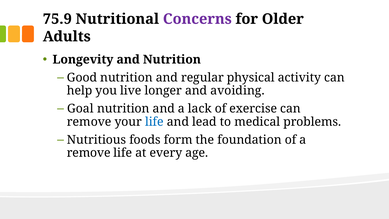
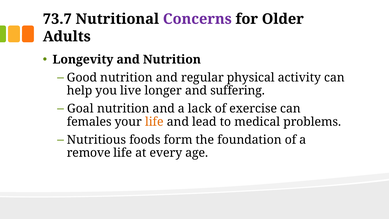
75.9: 75.9 -> 73.7 (57, 19)
avoiding: avoiding -> suffering (238, 91)
remove: remove -> females (89, 122)
life colour: blue -> orange (154, 122)
